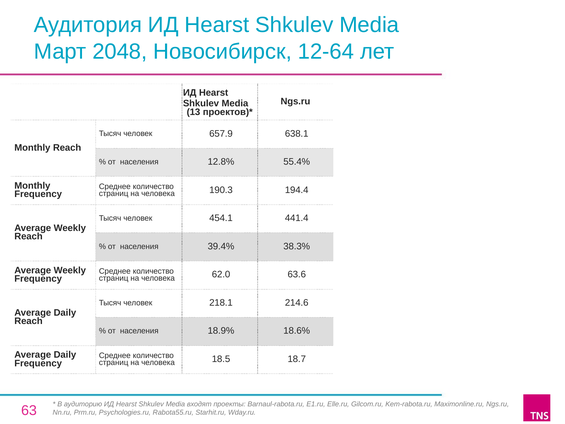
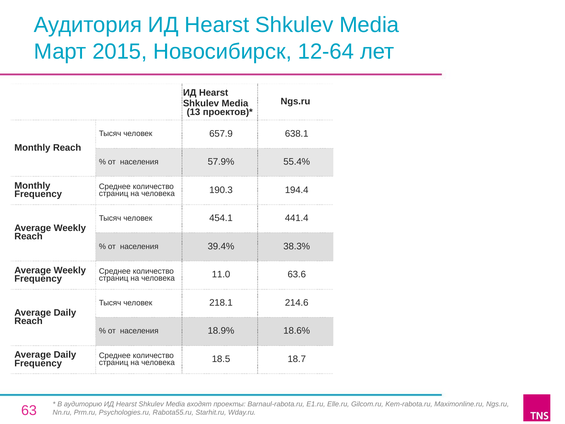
2048: 2048 -> 2015 (120, 51)
12.8%: 12.8% -> 57.9% (221, 162)
62.0: 62.0 -> 11.0 (221, 274)
